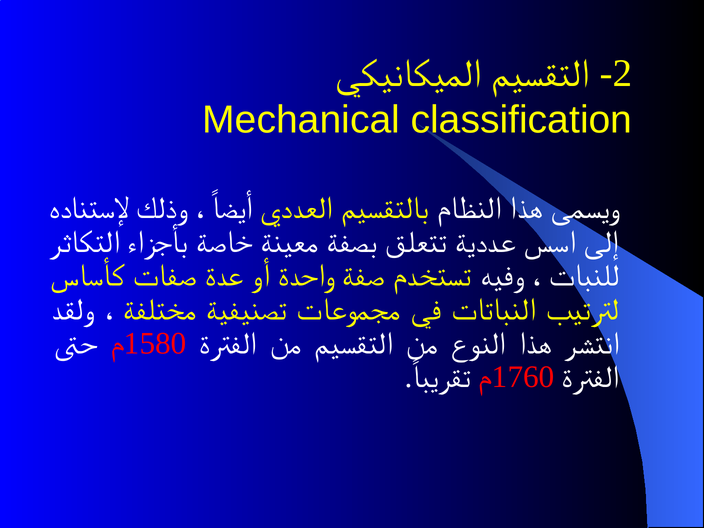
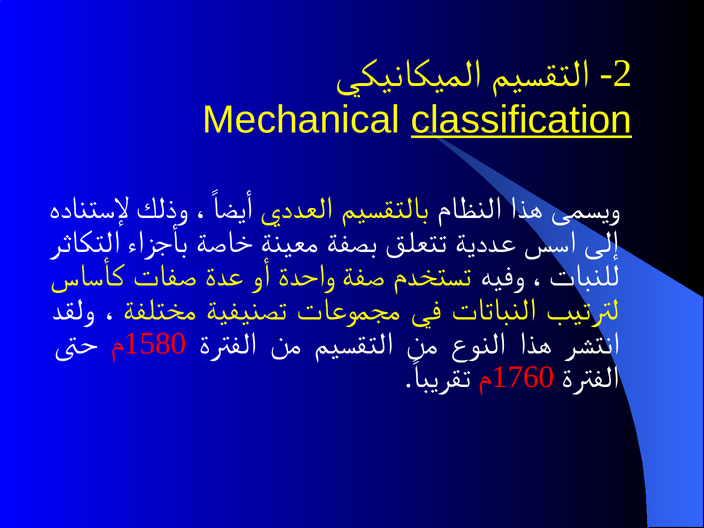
classification underline: none -> present (521, 120)
